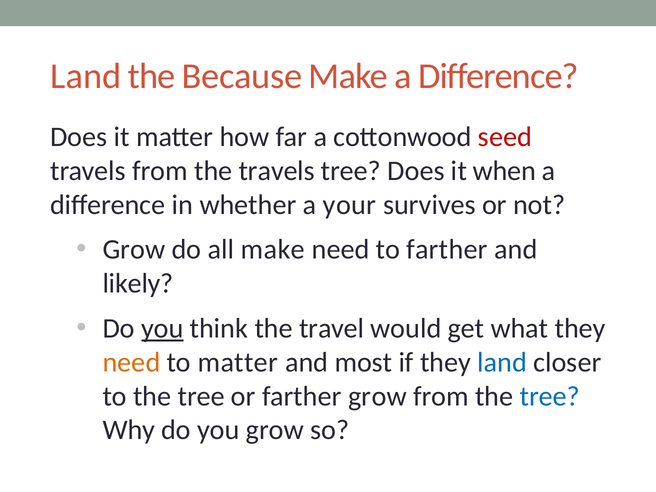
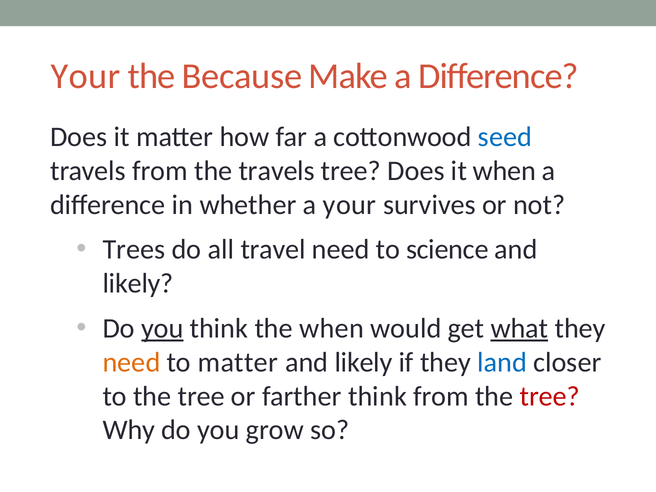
Land: Land -> Your (86, 76)
seed colour: red -> blue (505, 137)
Grow: Grow -> Trees (134, 250)
all make: make -> travel (273, 250)
to farther: farther -> science (447, 250)
the travel: travel -> when (331, 328)
what underline: none -> present (519, 328)
most: most -> likely (364, 362)
farther grow: grow -> think (377, 396)
tree colour: blue -> red (550, 396)
